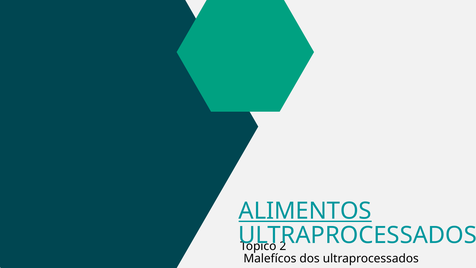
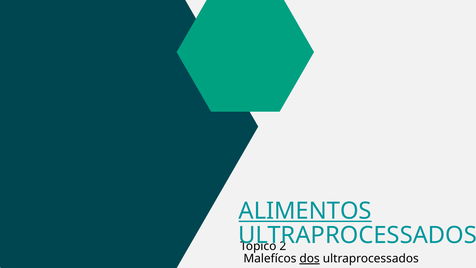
dos underline: none -> present (310, 258)
